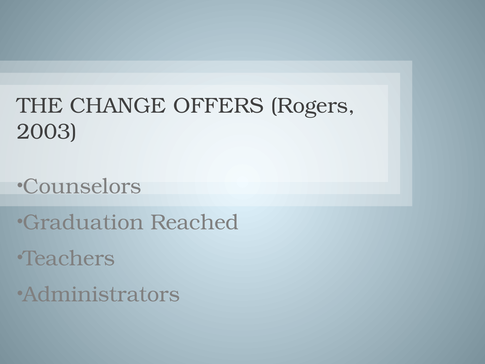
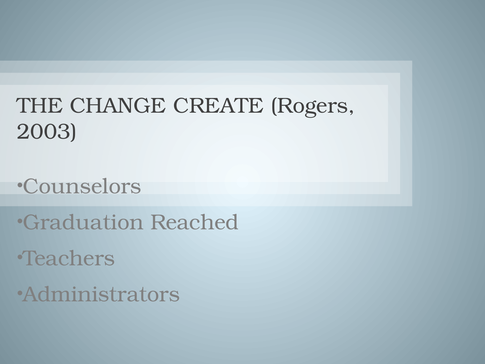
OFFERS: OFFERS -> CREATE (218, 106)
